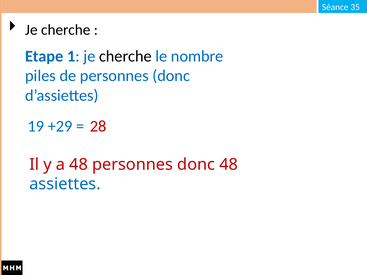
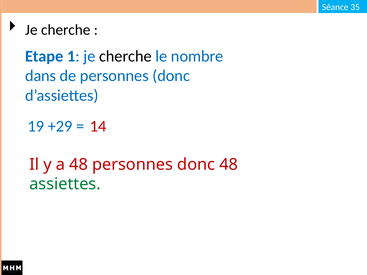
piles: piles -> dans (41, 76)
28: 28 -> 14 (98, 126)
assiettes colour: blue -> green (65, 184)
